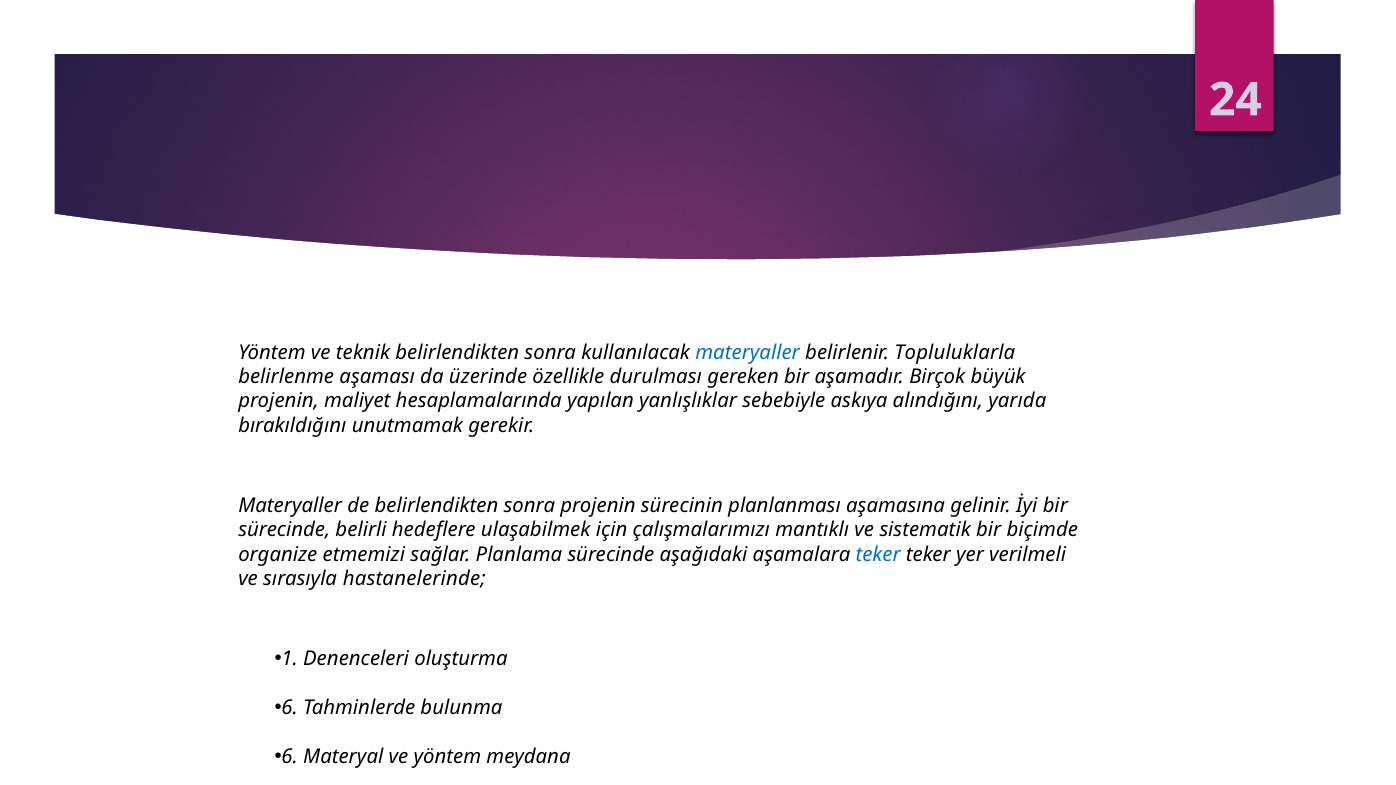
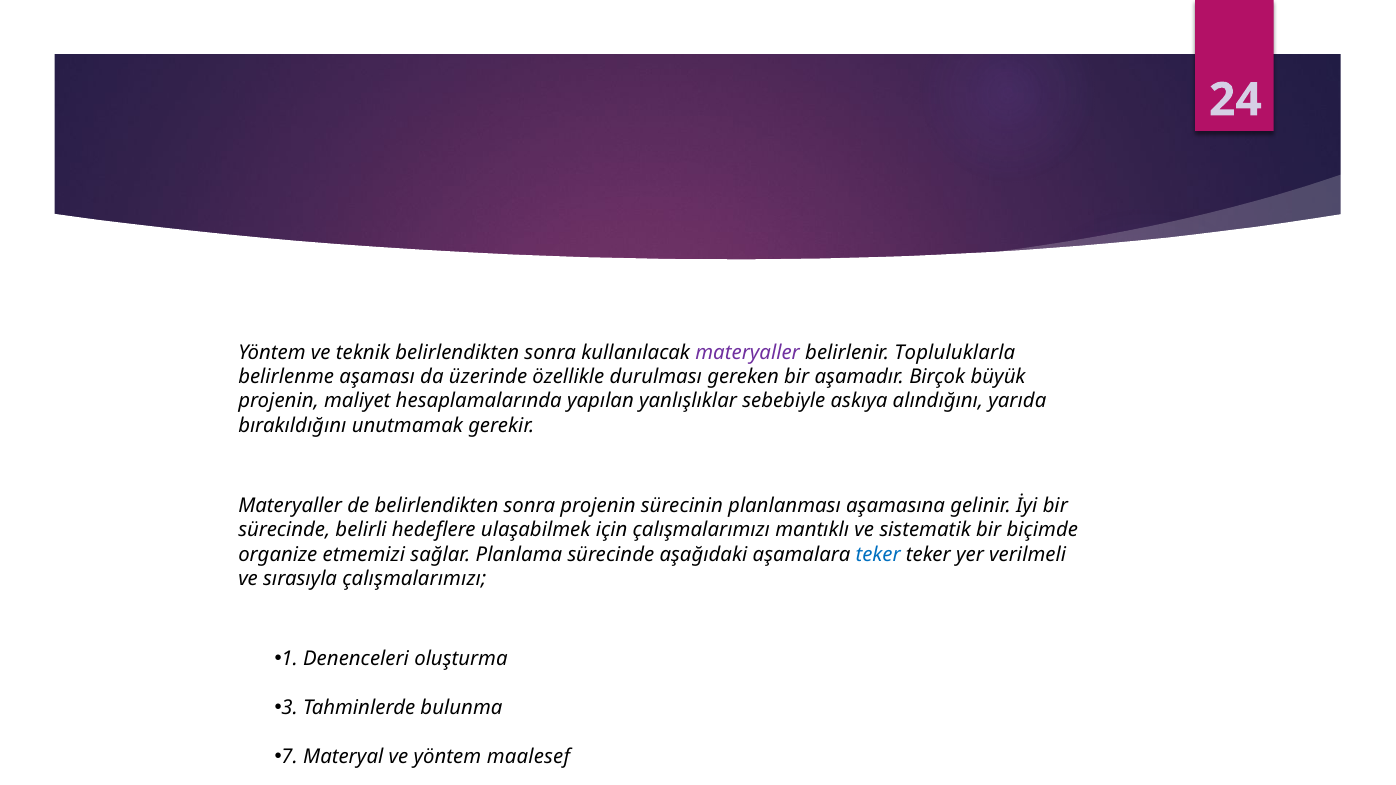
materyaller colour: blue -> purple (748, 352)
sırasıyla hastanelerinde: hastanelerinde -> çalışmalarımızı (414, 579)
6: 6 -> 3 (290, 708)
6: 6 -> 7 (290, 757)
meydana: meydana -> maalesef (528, 757)
